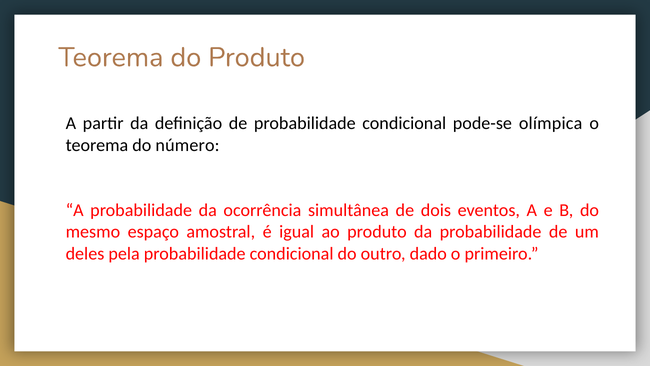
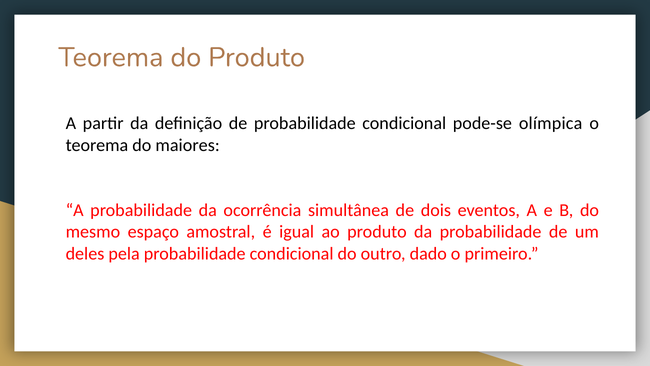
número: número -> maiores (188, 145)
